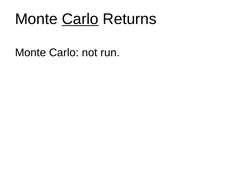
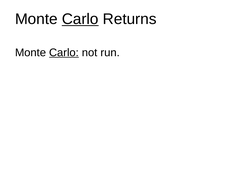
Carlo underline: none -> present (64, 53)
